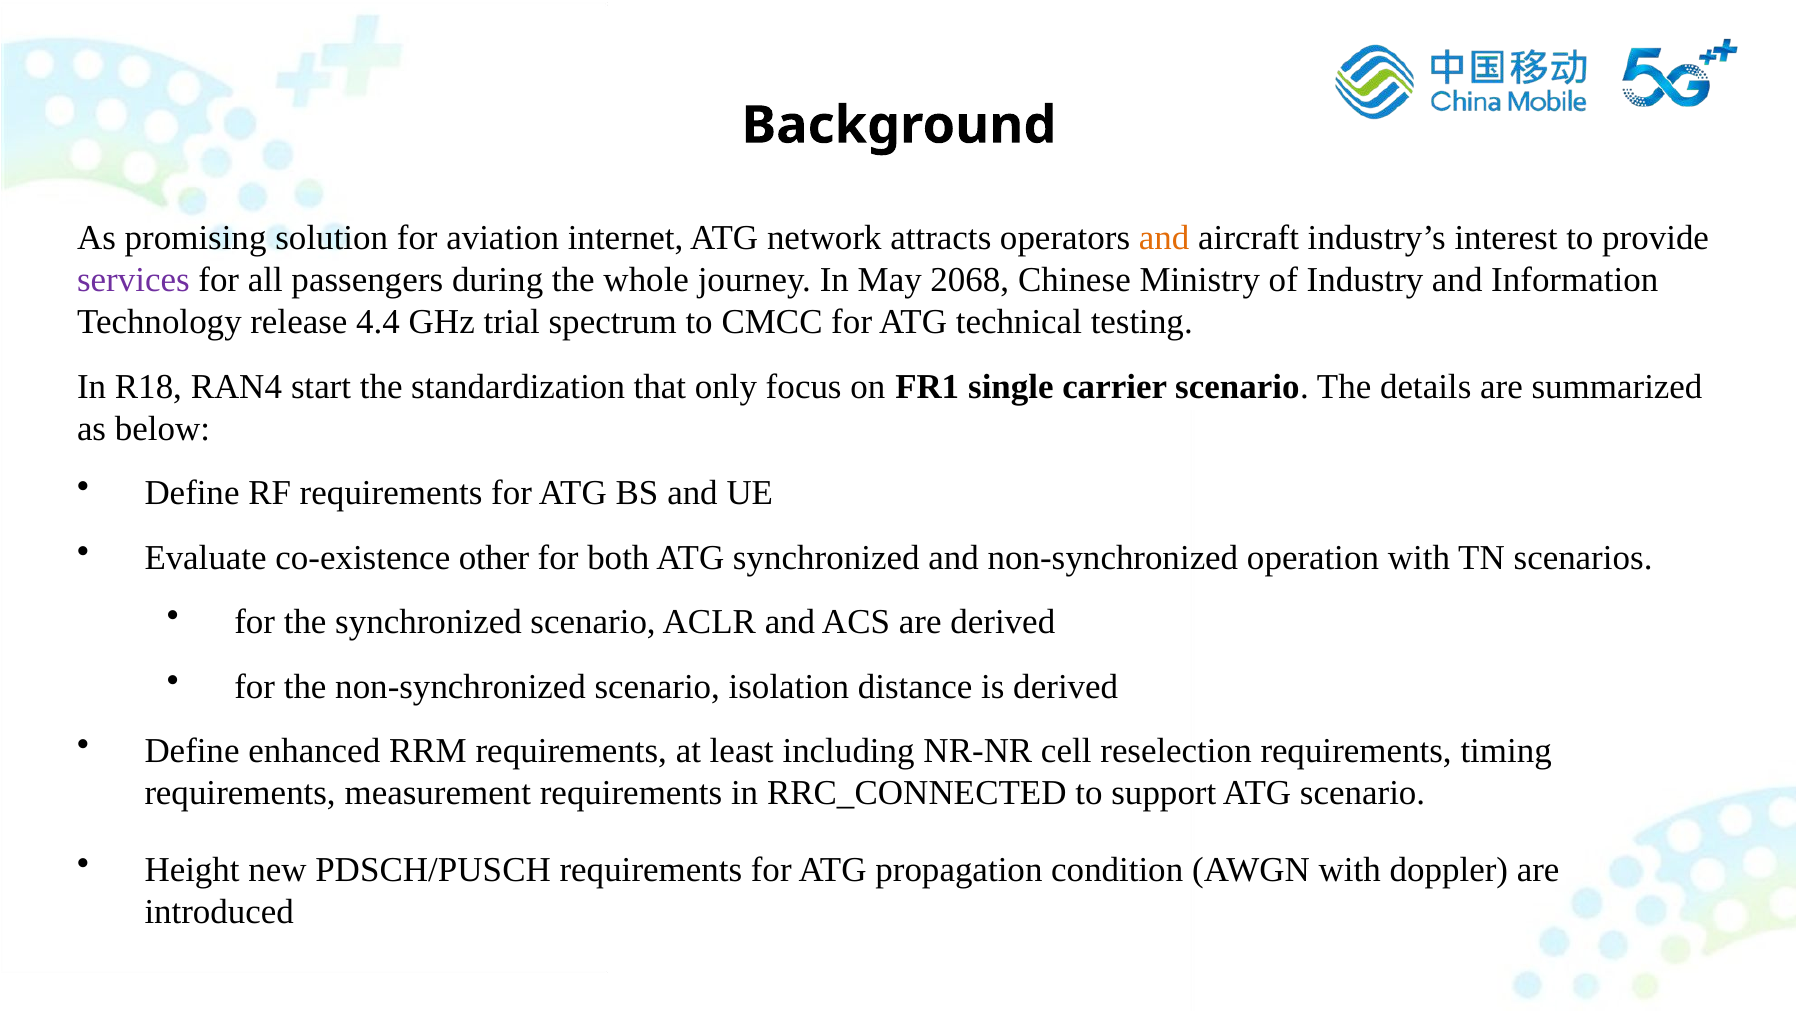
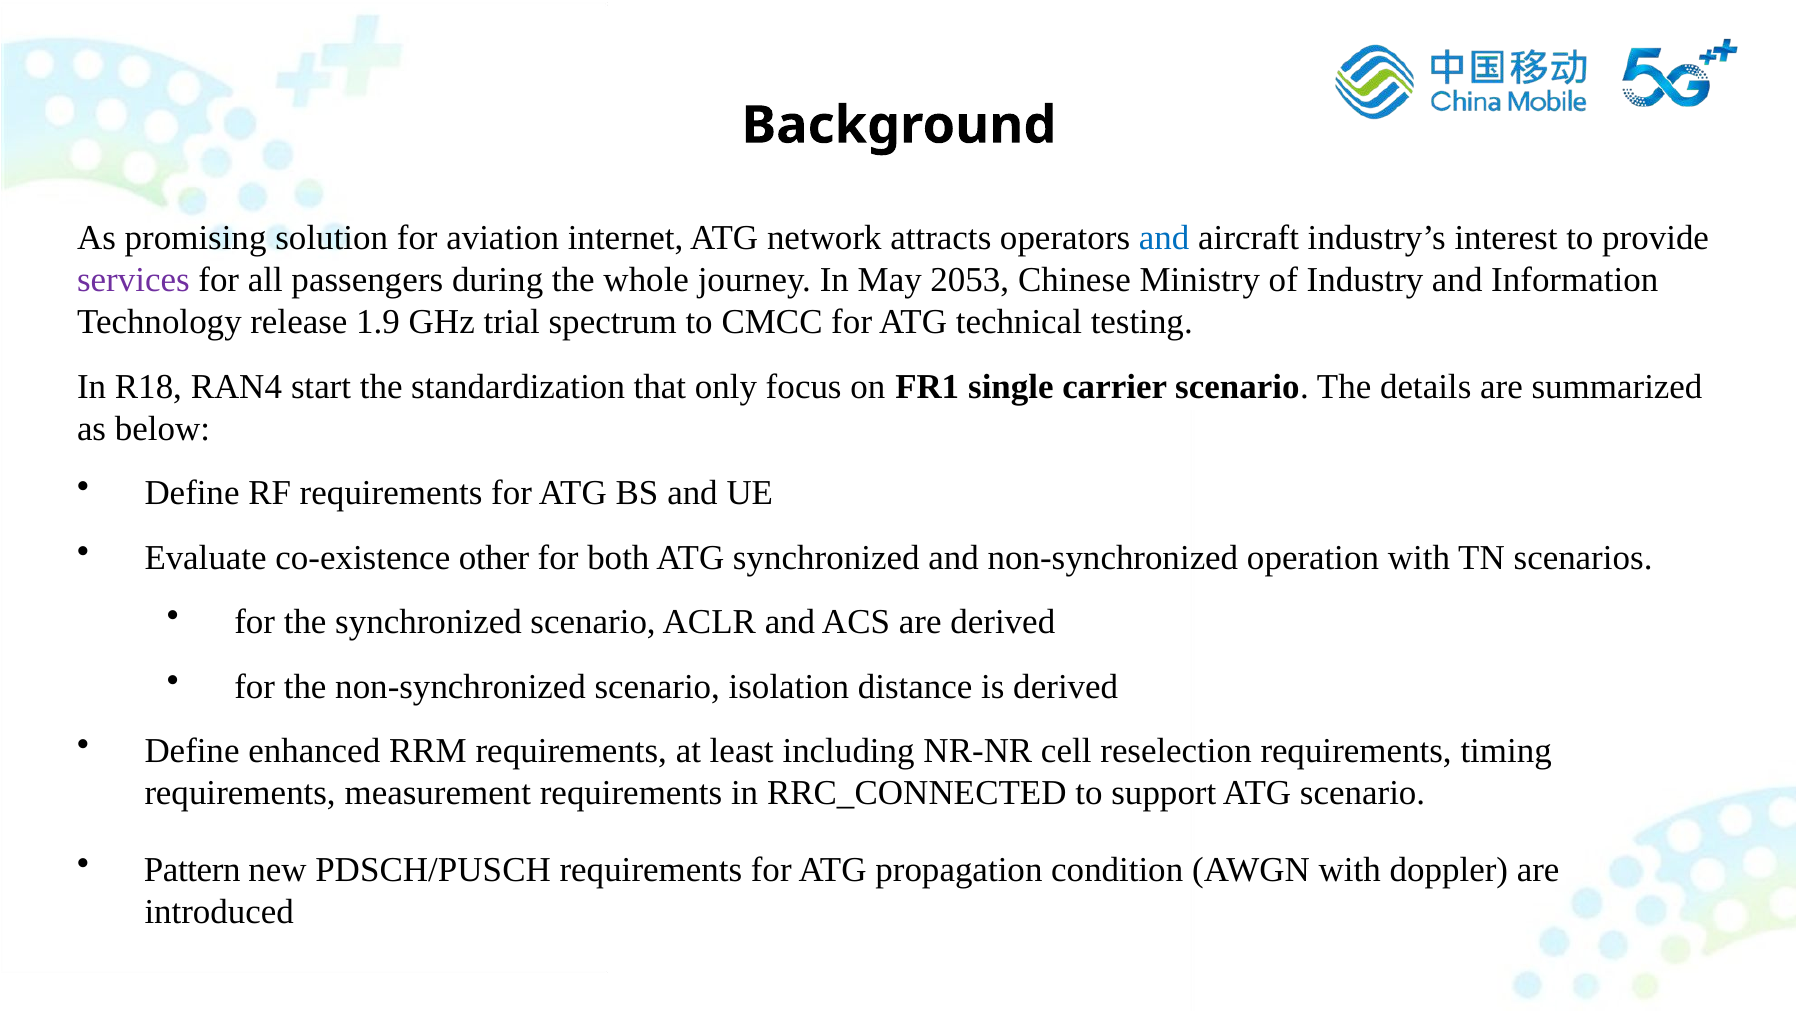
and colour: orange -> blue (1164, 238)
2068: 2068 -> 2053 (970, 280)
4.4: 4.4 -> 1.9 (378, 322)
Height: Height -> Pattern (192, 870)
